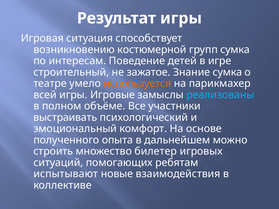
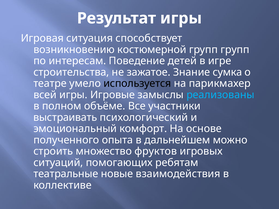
групп сумка: сумка -> групп (235, 50)
строительный: строительный -> строительства (71, 72)
используется colour: orange -> black (137, 84)
билетер: билетер -> фруктов (156, 151)
испытывают: испытывают -> театральные (66, 174)
